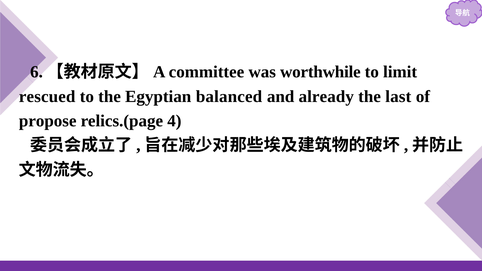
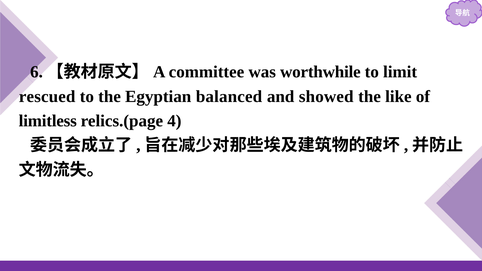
already: already -> showed (326, 96)
last: last -> like (398, 96)
propose: propose -> limitless (48, 121)
